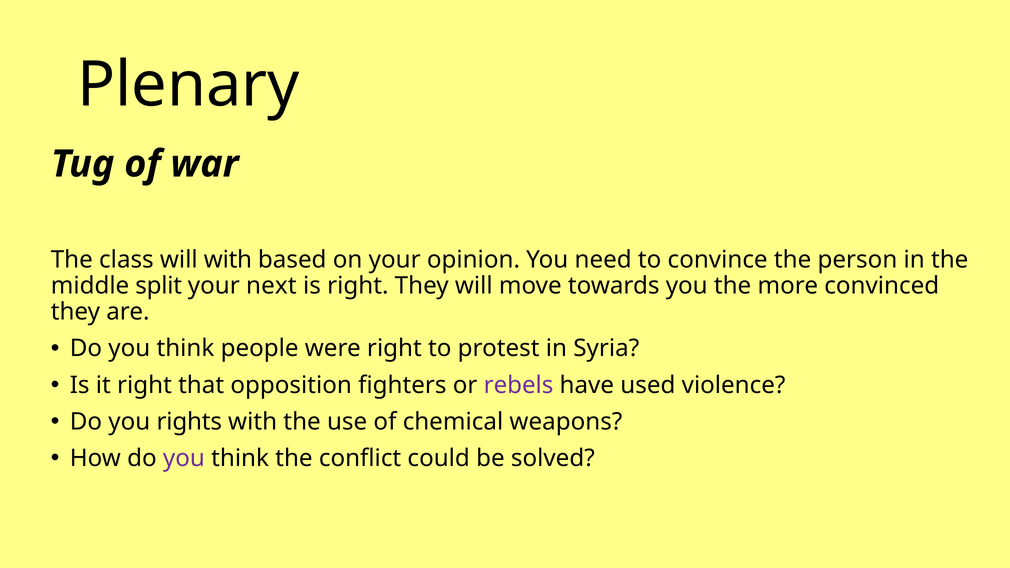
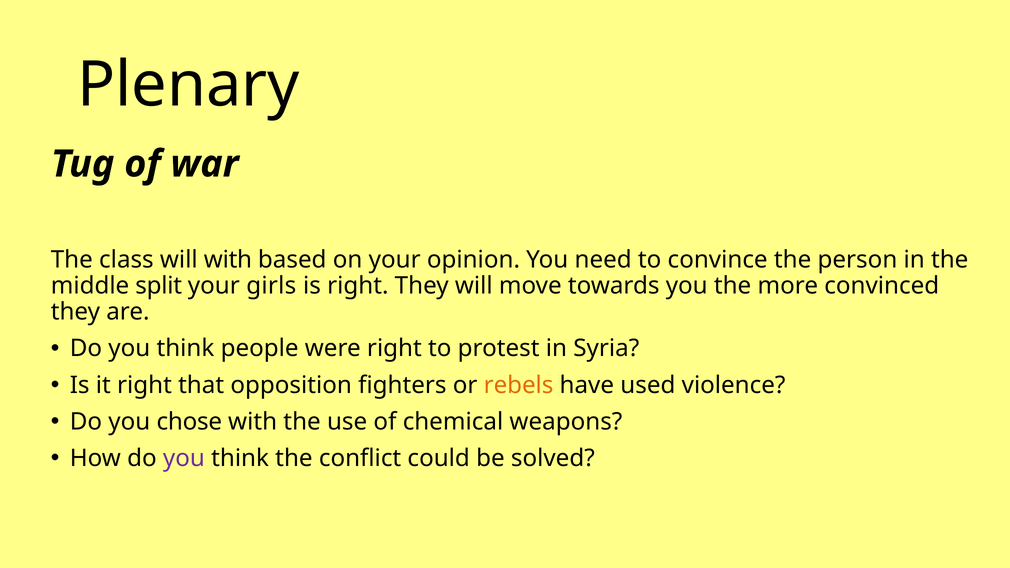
next: next -> girls (271, 286)
rebels colour: purple -> orange (519, 385)
rights: rights -> chose (189, 422)
